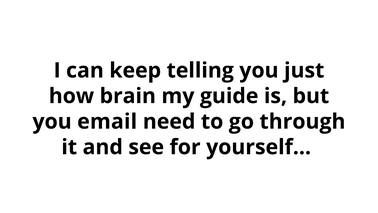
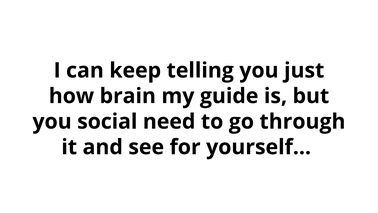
email: email -> social (107, 121)
